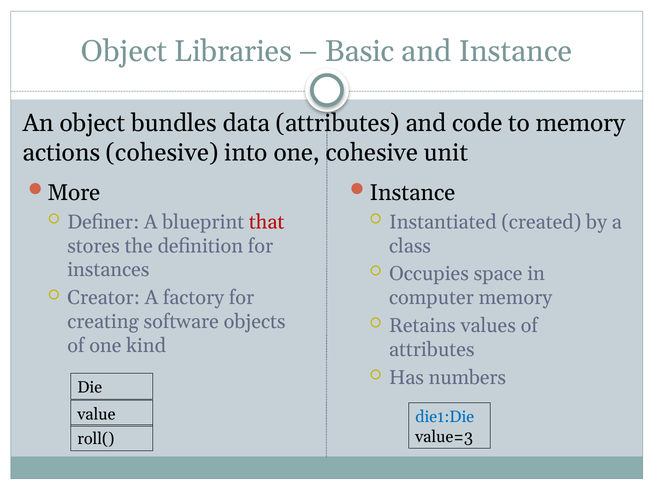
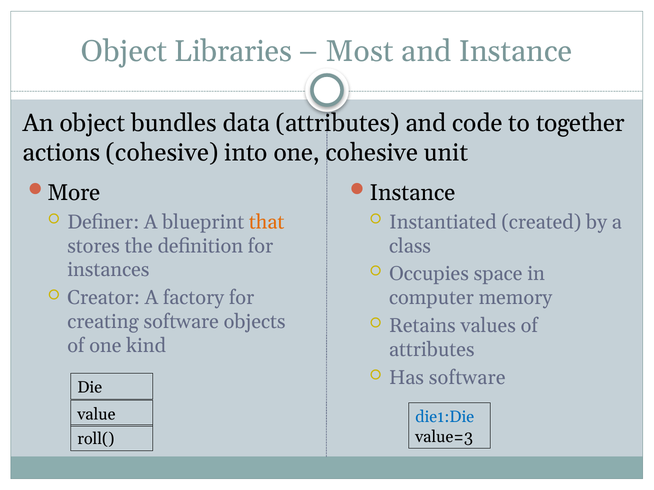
Basic: Basic -> Most (360, 51)
to memory: memory -> together (581, 123)
that colour: red -> orange (267, 222)
Has numbers: numbers -> software (467, 378)
